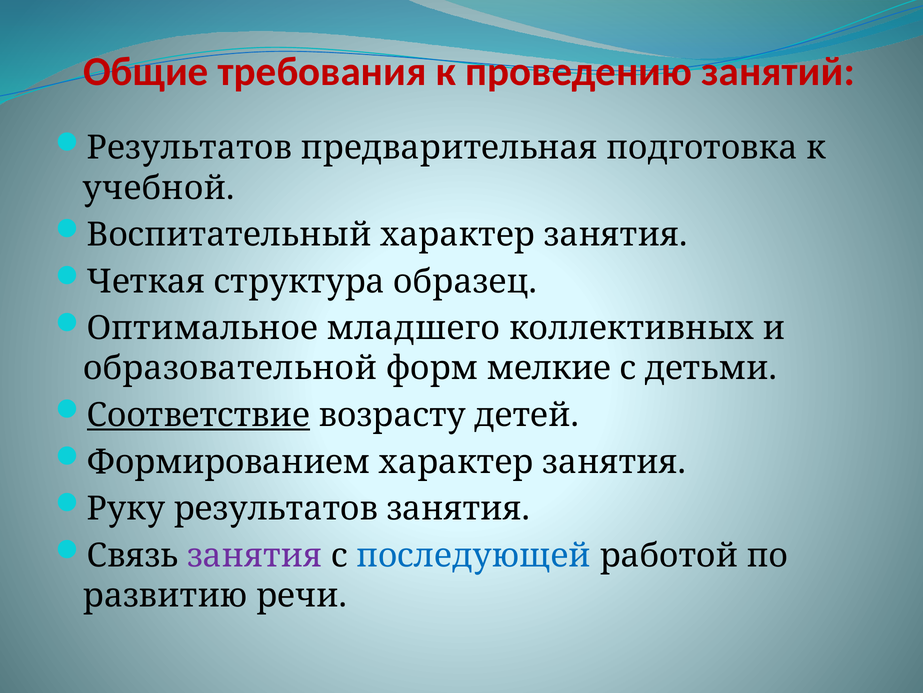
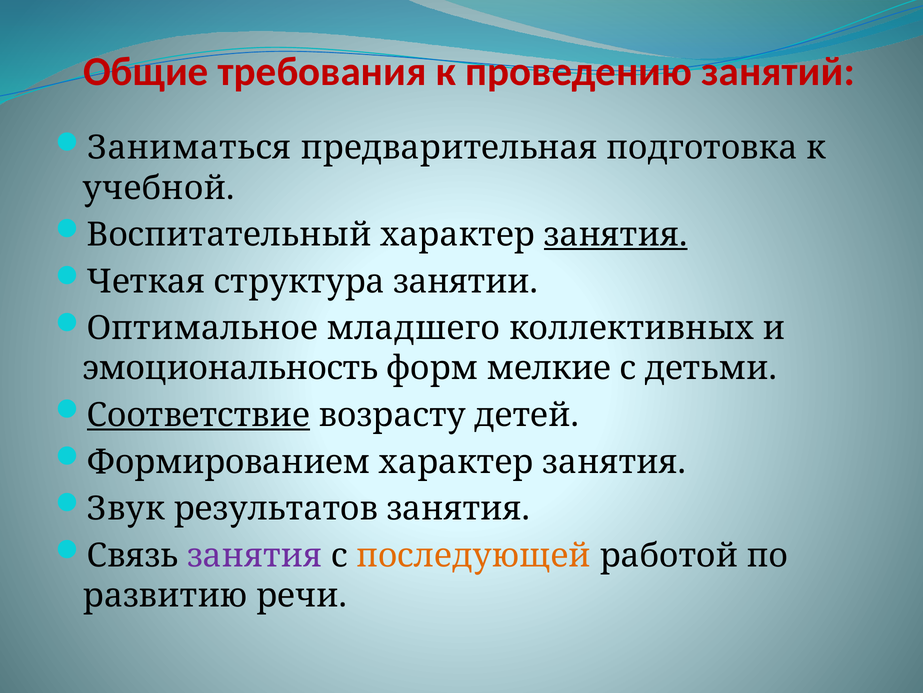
Результатов: Результатов -> Заниматься (189, 148)
занятия underline: none -> present (616, 235)
образец: образец -> занятии (465, 281)
образовательной: образовательной -> эмоциональность (230, 368)
Руку: Руку -> Звук (126, 508)
последующей colour: blue -> orange (474, 555)
